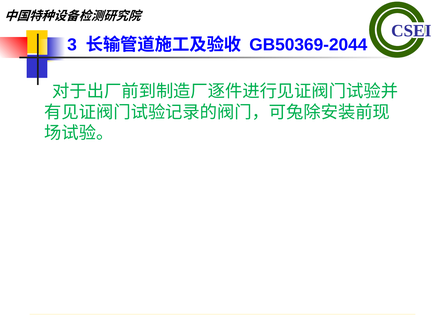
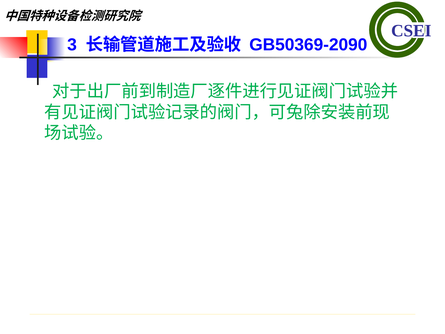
GB50369-2044: GB50369-2044 -> GB50369-2090 (308, 45)
